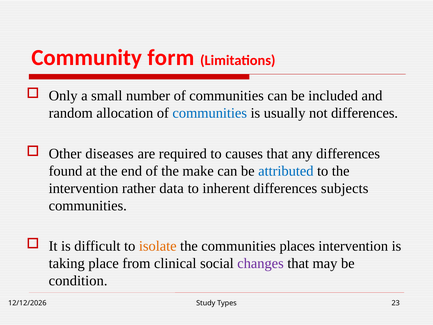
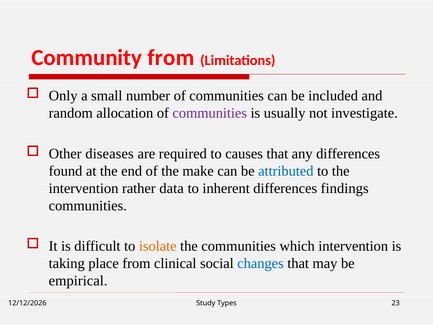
Community form: form -> from (171, 58)
communities colour: blue -> purple (210, 113)
not differences: differences -> investigate (365, 113)
subjects: subjects -> findings (345, 188)
places: places -> which (297, 246)
changes colour: purple -> blue (261, 263)
condition: condition -> empirical (78, 281)
